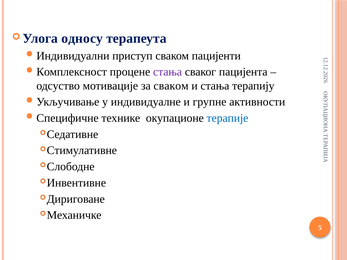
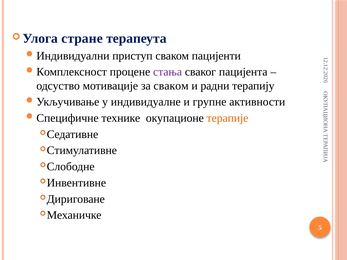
односу: односу -> стране (82, 39)
и стања: стања -> радни (215, 86)
терапије colour: blue -> orange (227, 118)
